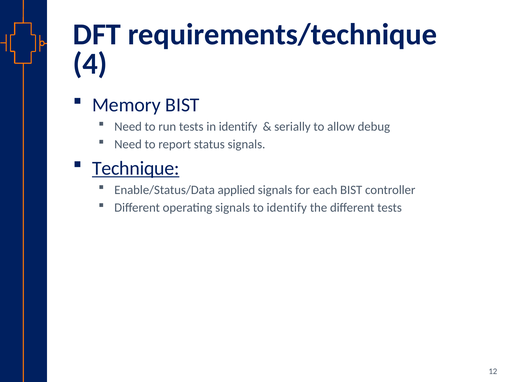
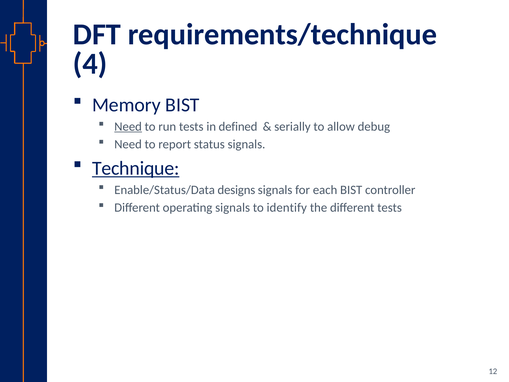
Need underline: none -> present (128, 126)
in identify: identify -> defined (238, 126)
applied: applied -> designs (236, 190)
